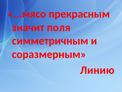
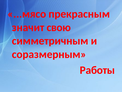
поля: поля -> свою (59, 27)
Линию: Линию -> Работы (97, 70)
